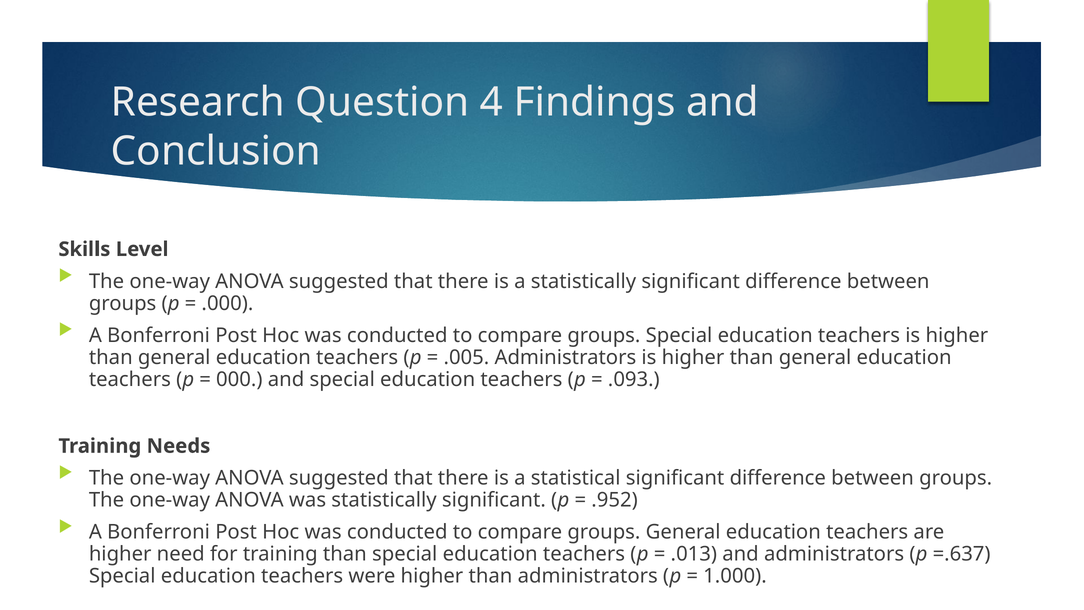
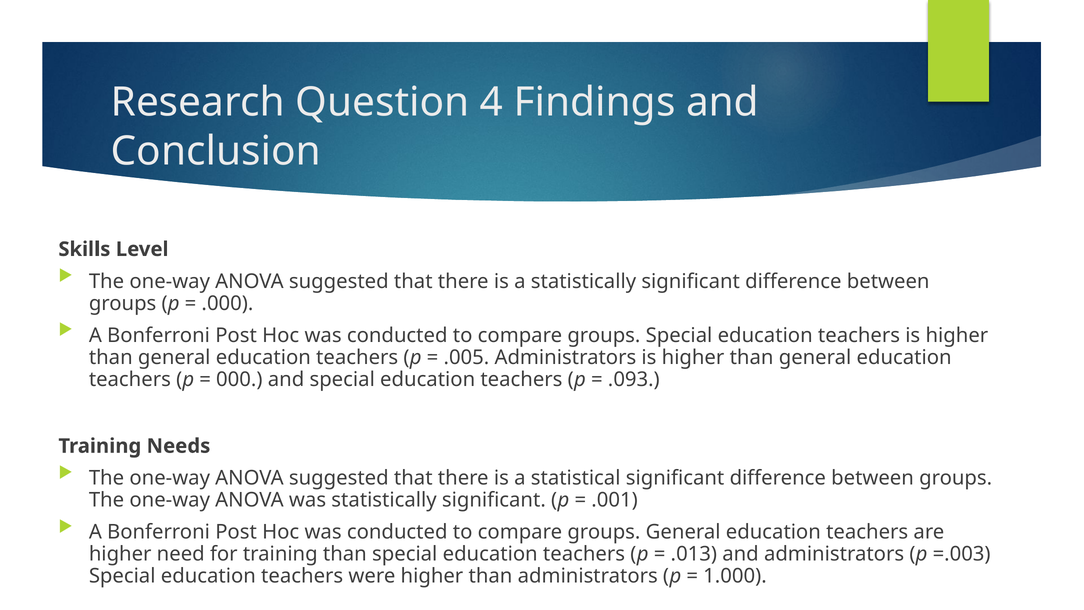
.952: .952 -> .001 (615, 500)
=.637: =.637 -> =.003 (962, 554)
